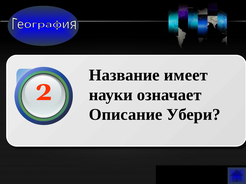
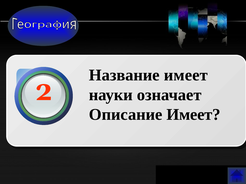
Убери: Убери -> Имеет (193, 115)
